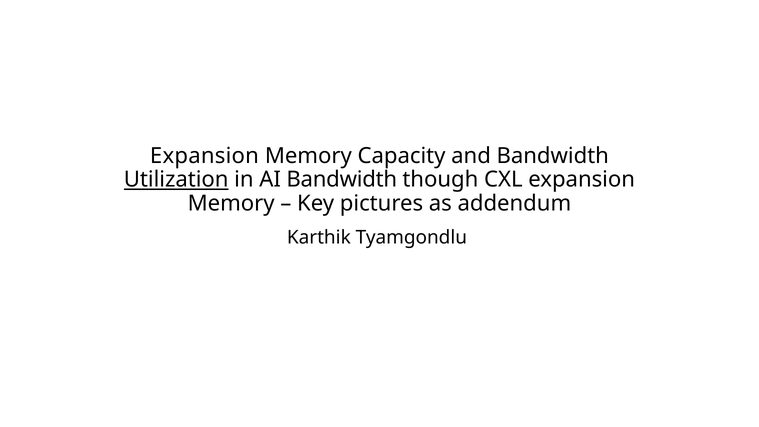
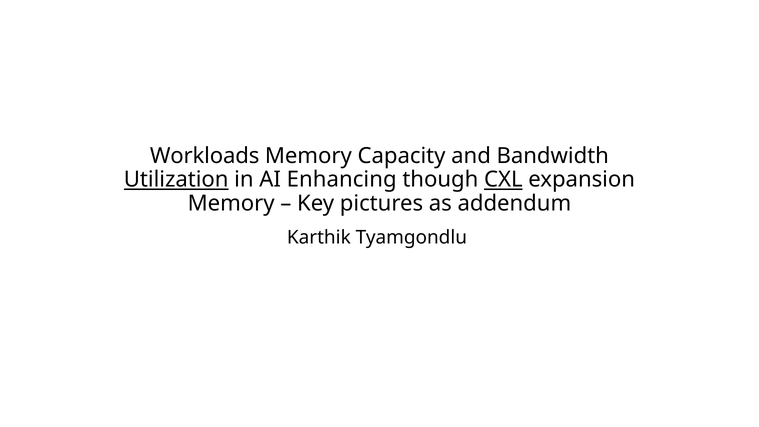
Expansion: Expansion -> Workloads (205, 156)
AI Bandwidth: Bandwidth -> Enhancing (342, 180)
CXL underline: none -> present (503, 180)
